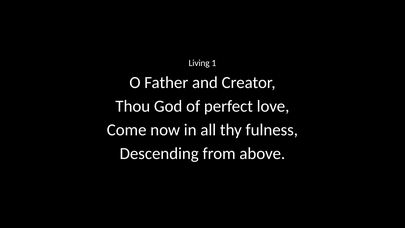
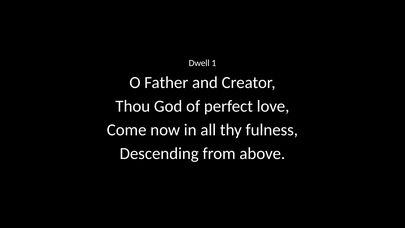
Living: Living -> Dwell (199, 63)
